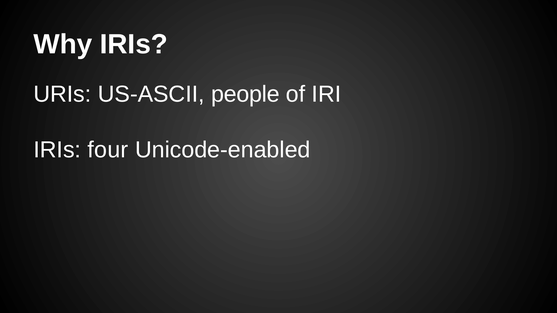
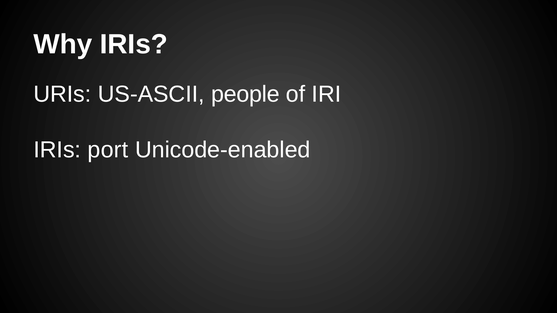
four: four -> port (108, 150)
